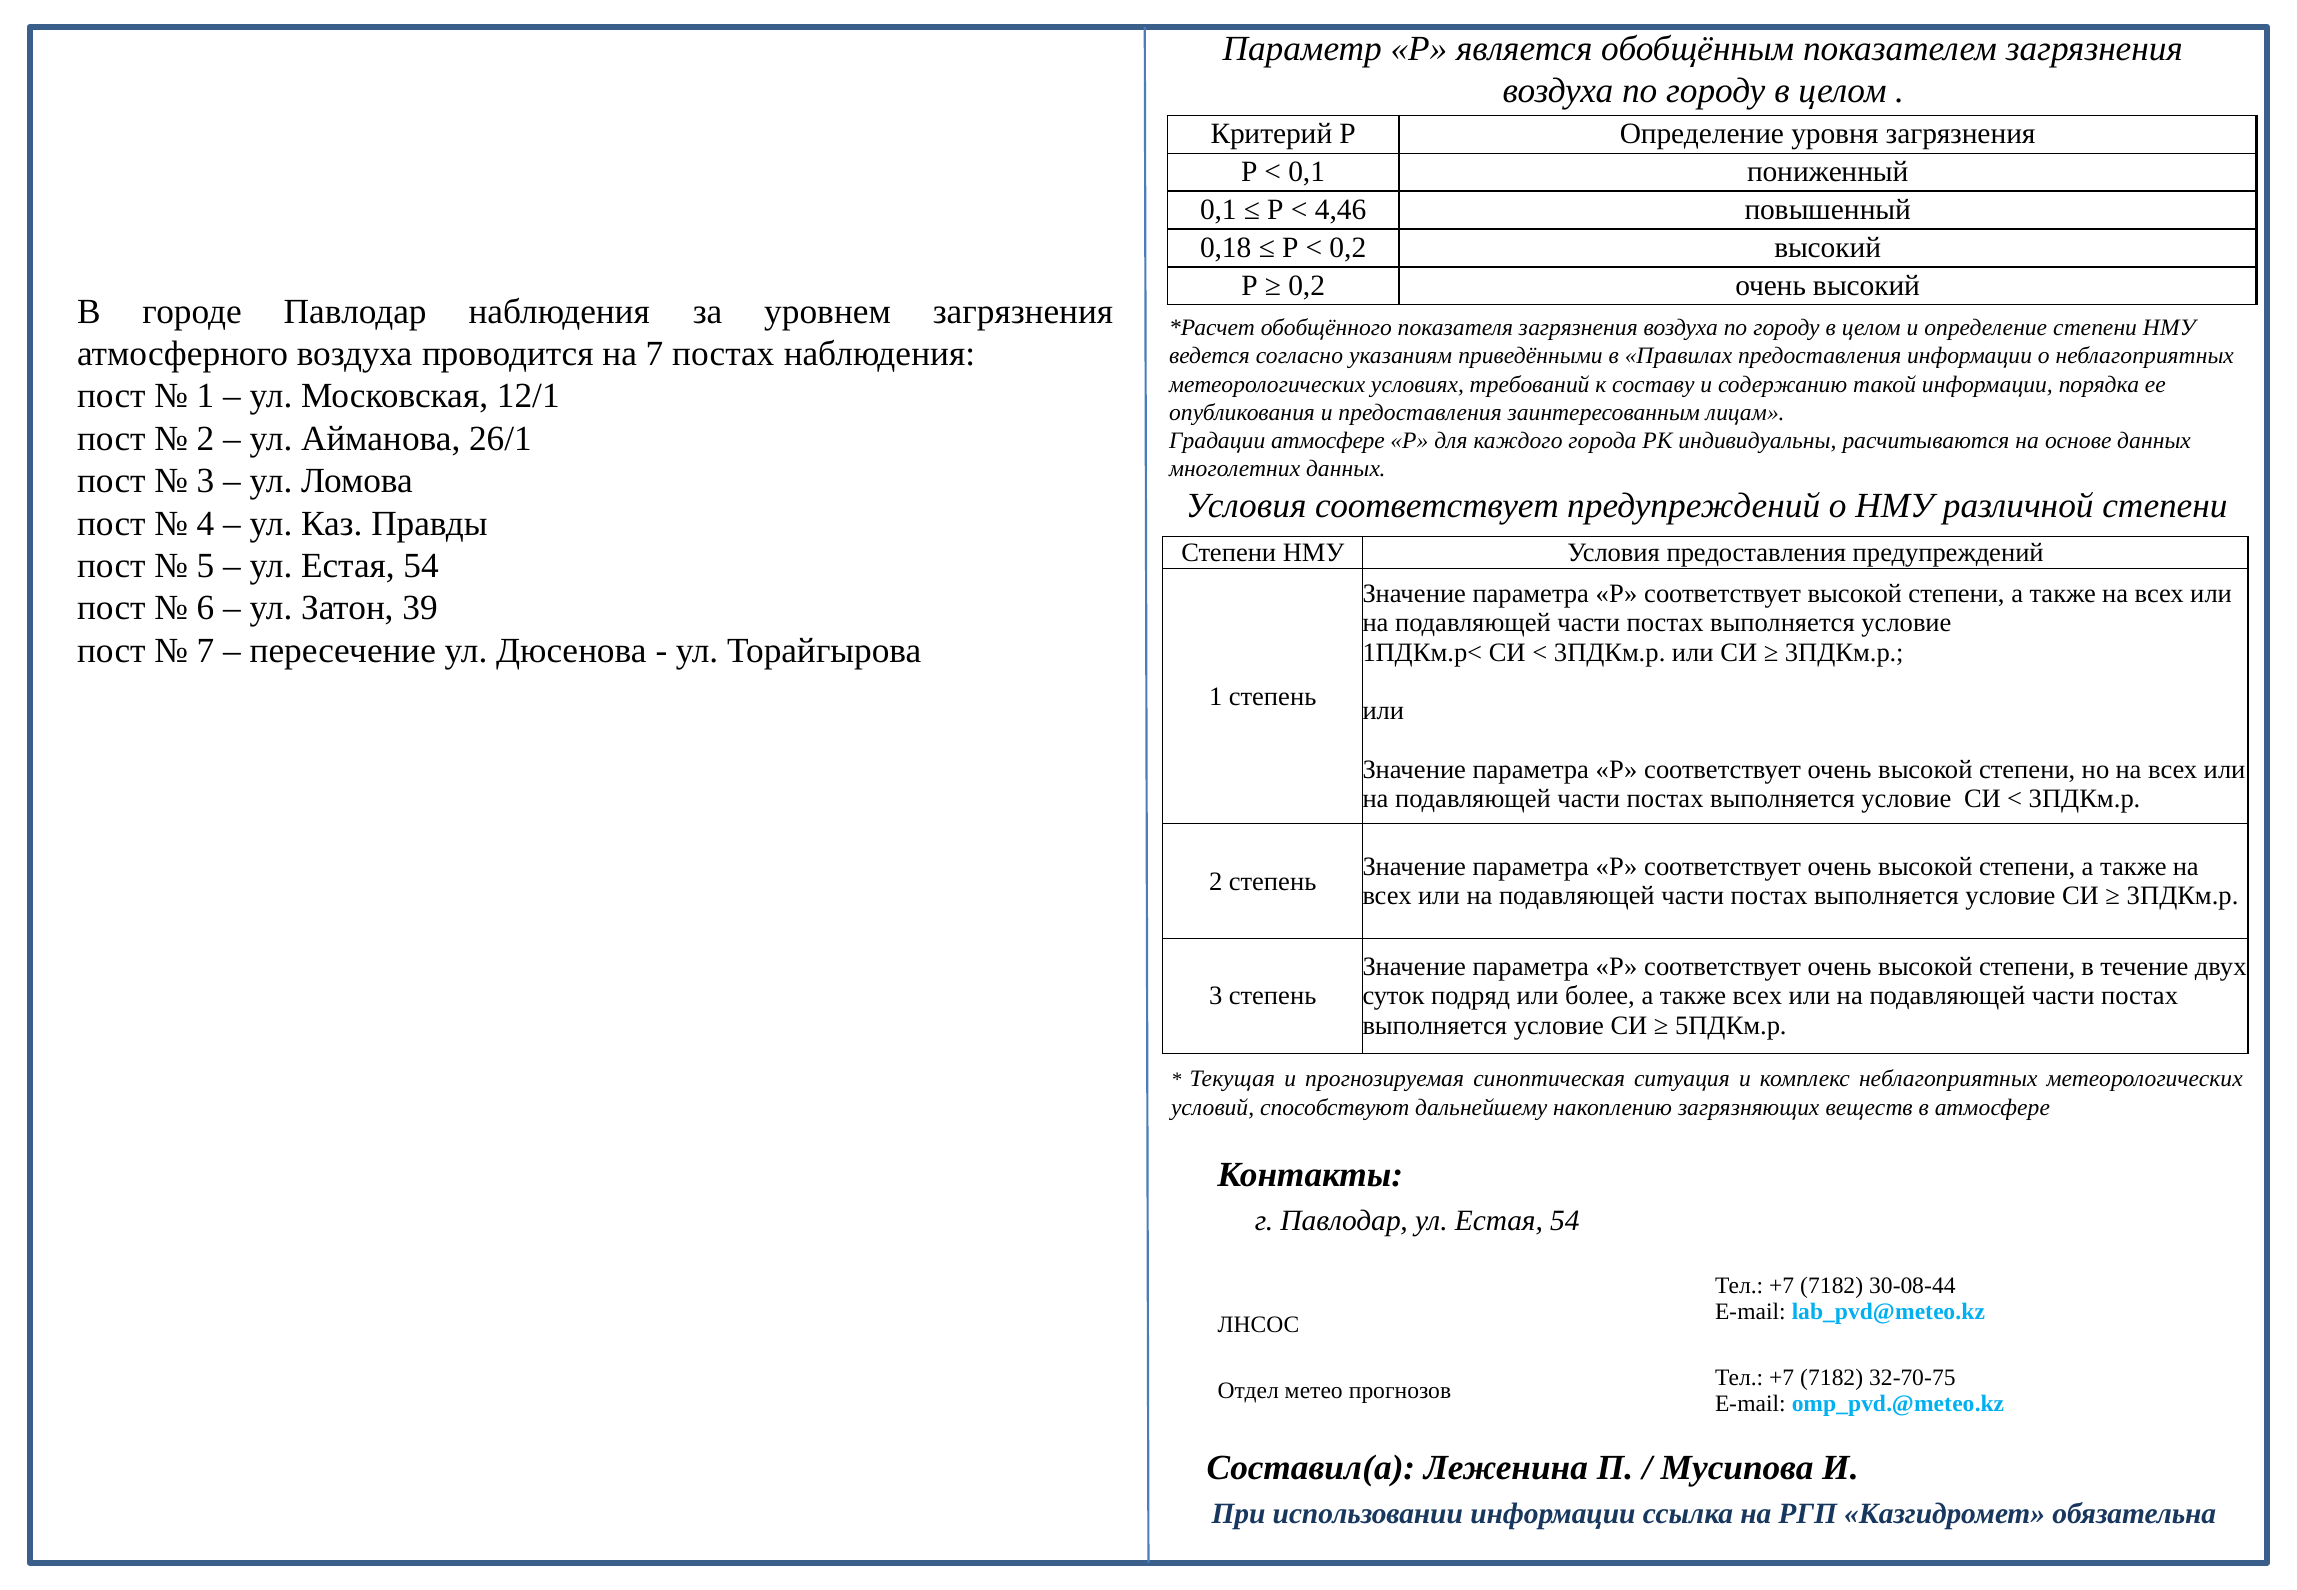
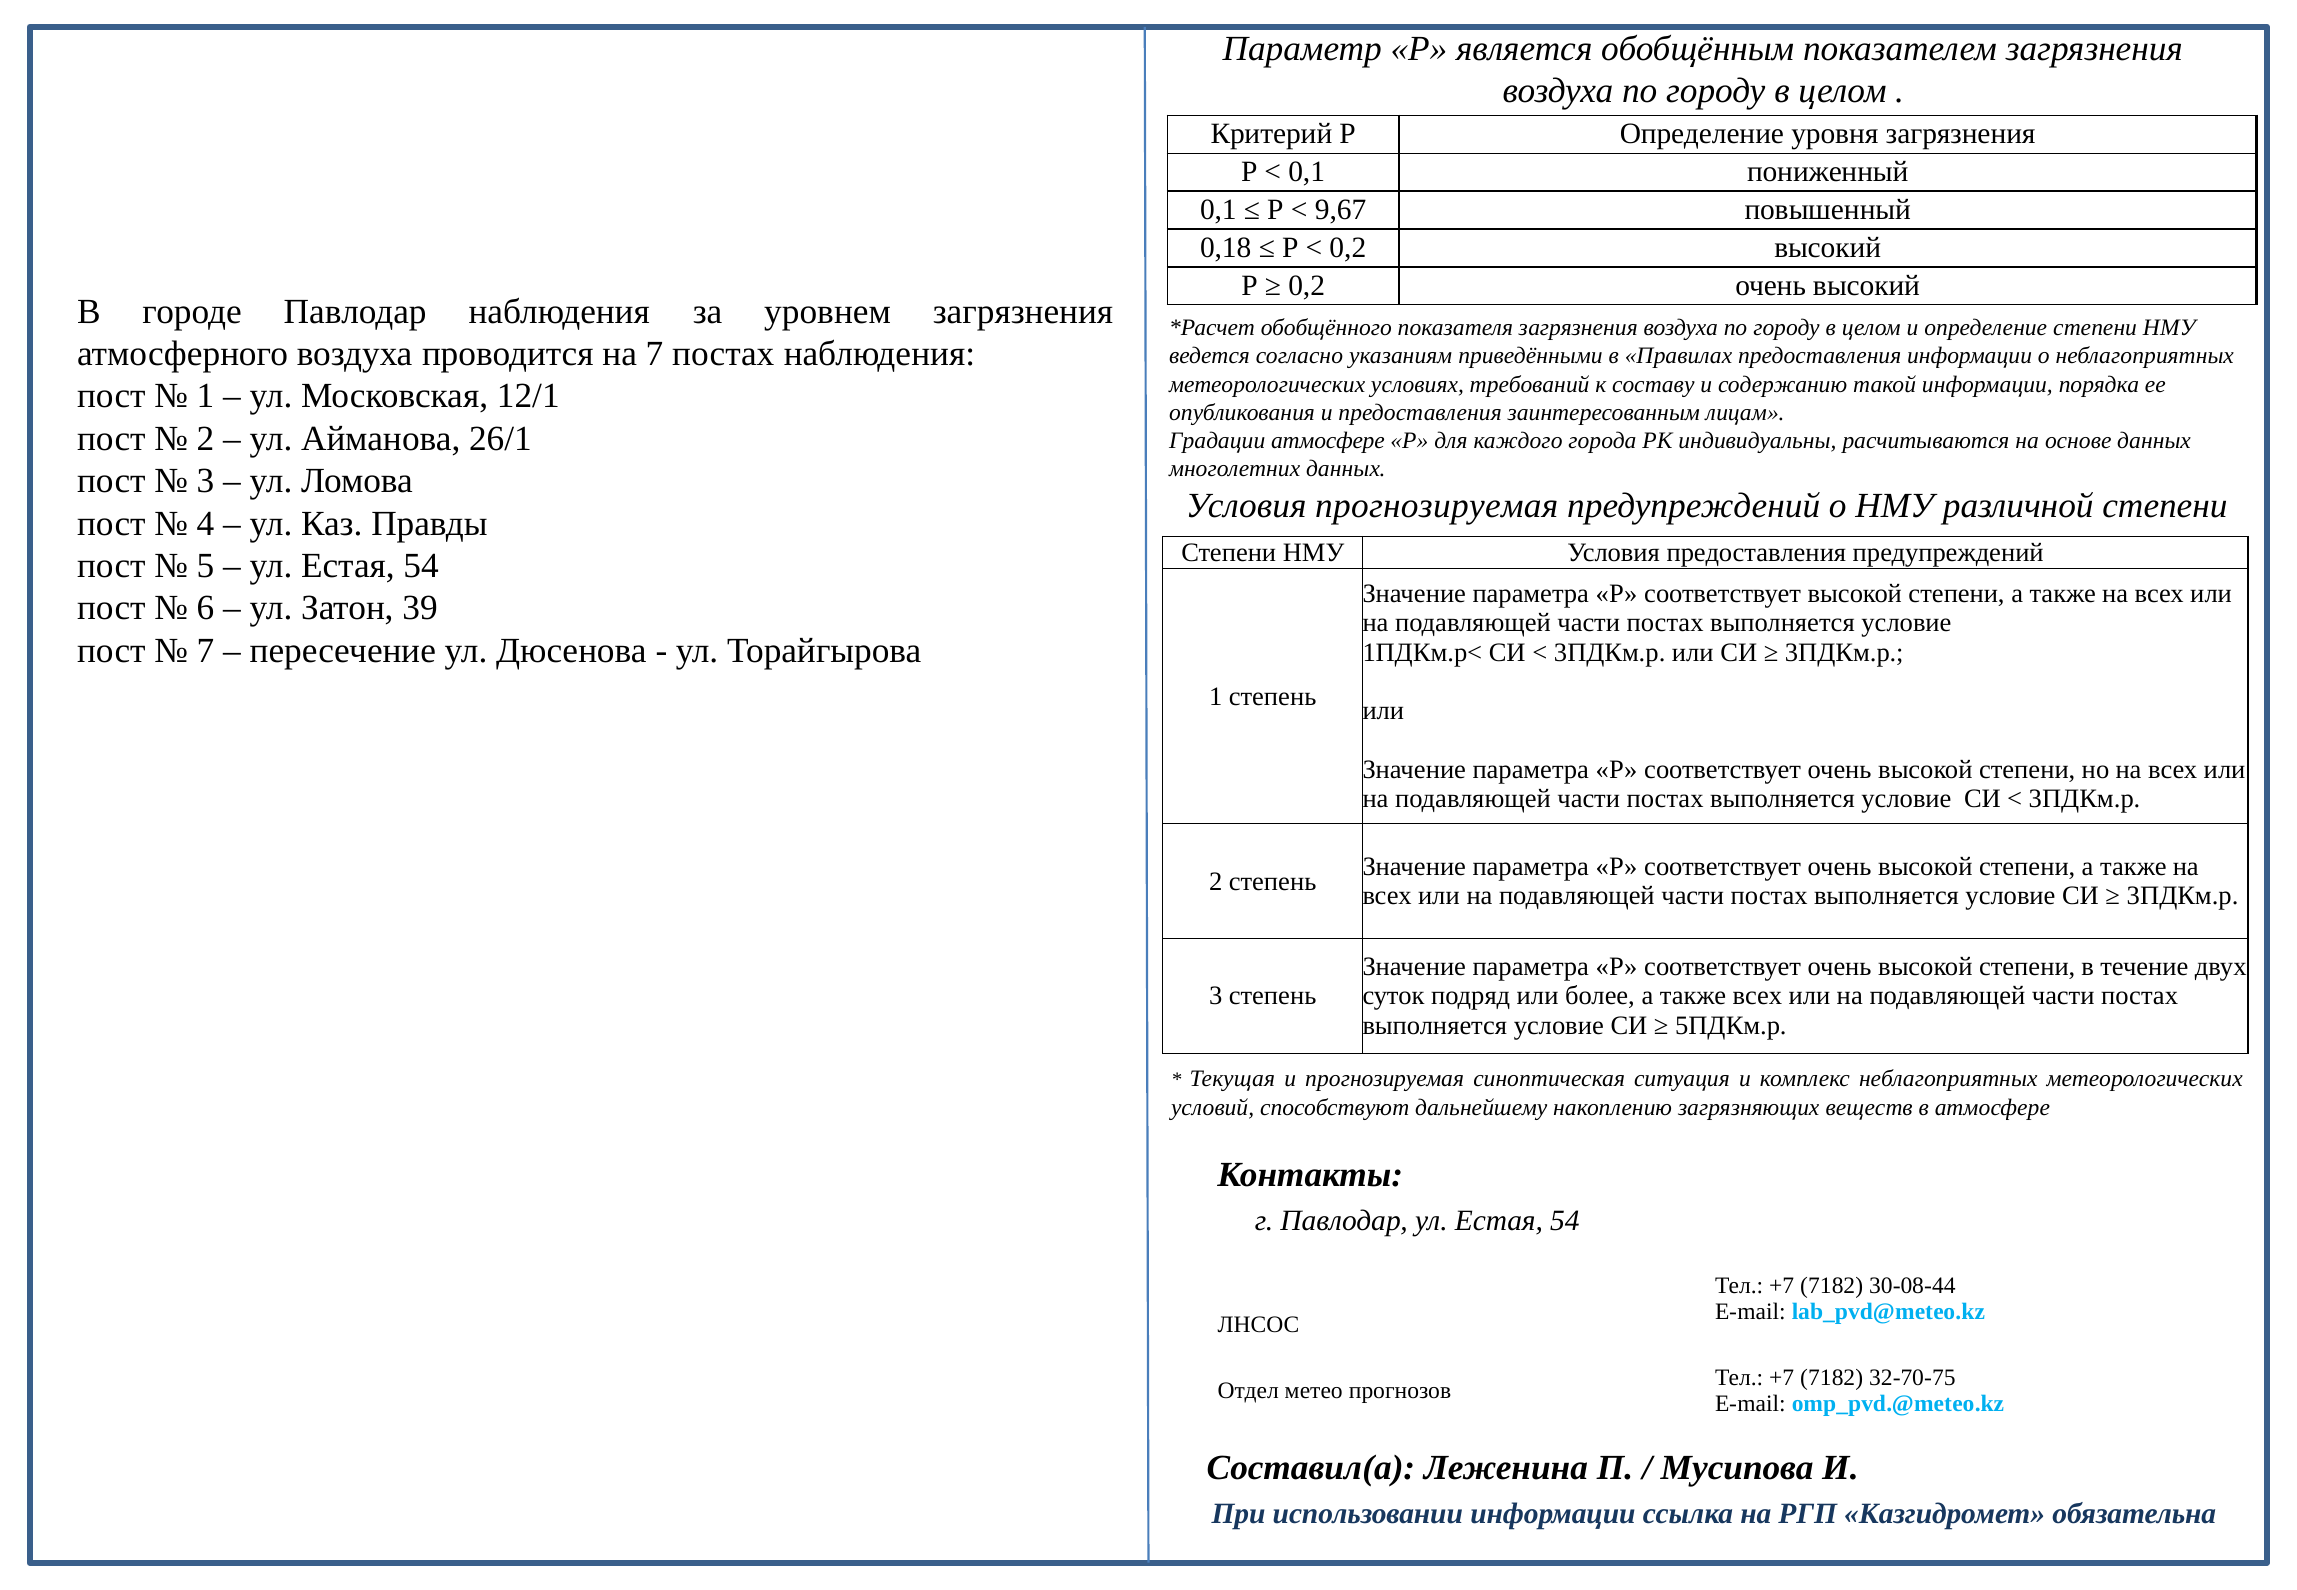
4,46: 4,46 -> 9,67 (1341, 210)
Условия соответствует: соответствует -> прогнозируемая (1437, 506)
